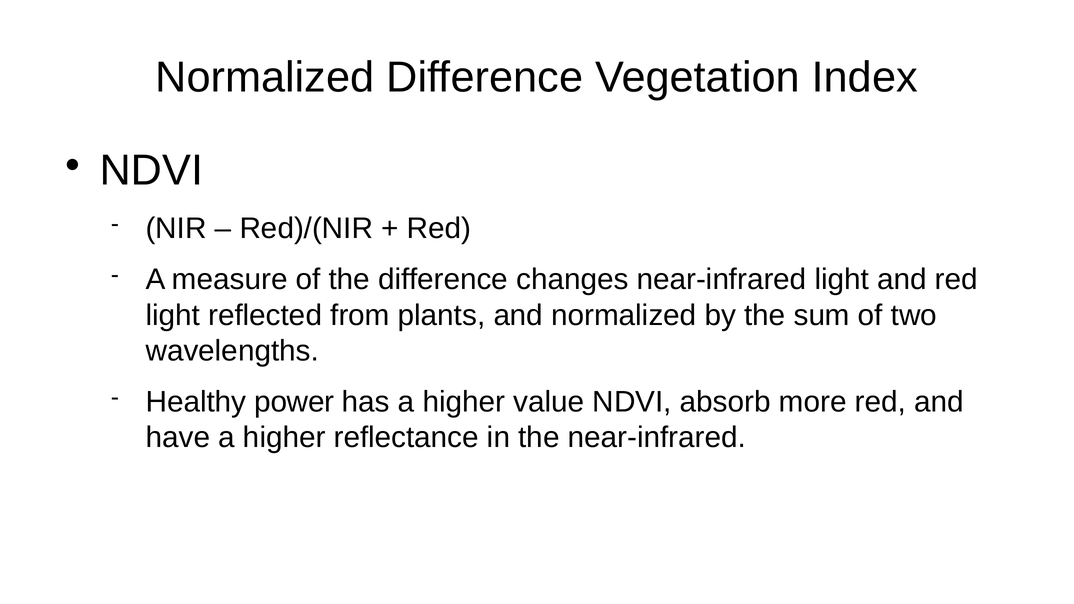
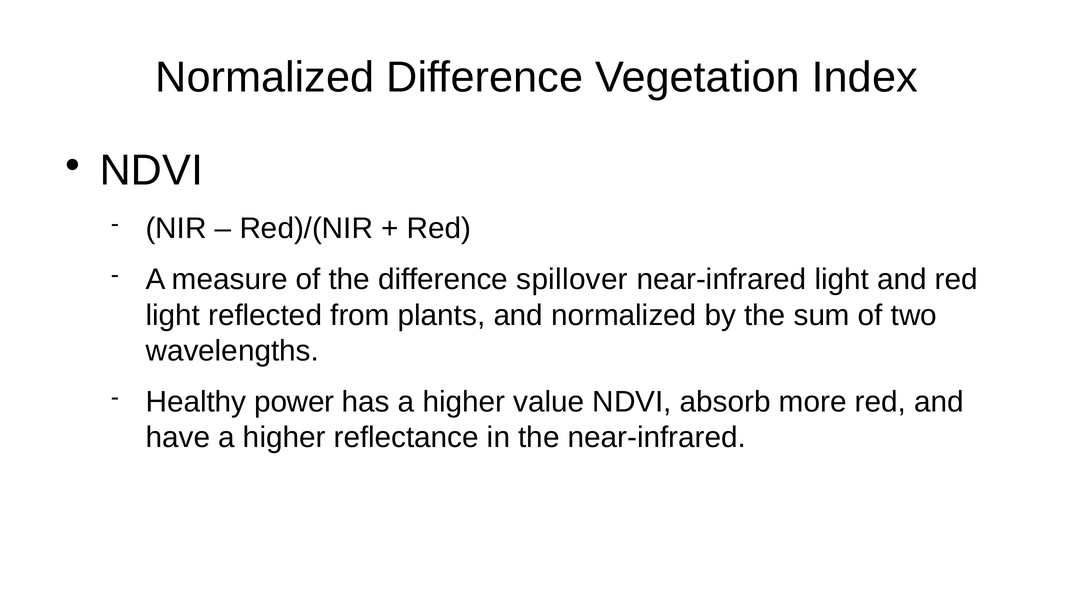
changes: changes -> spillover (572, 280)
